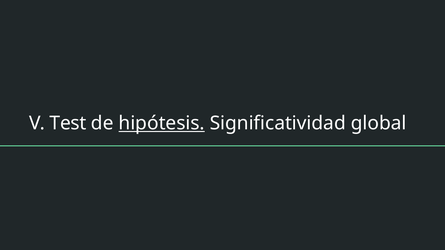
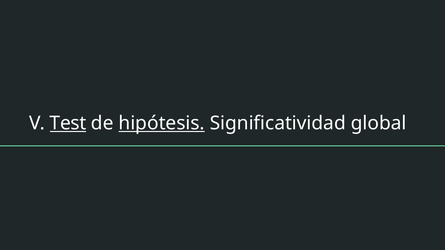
Test underline: none -> present (68, 123)
